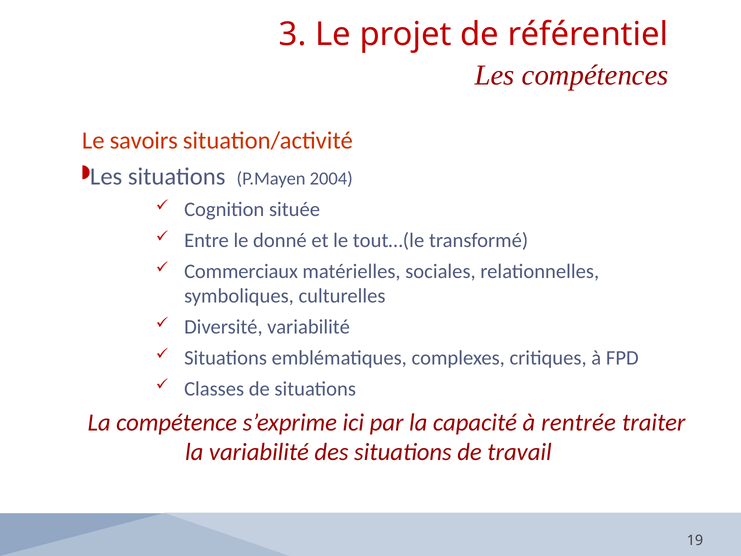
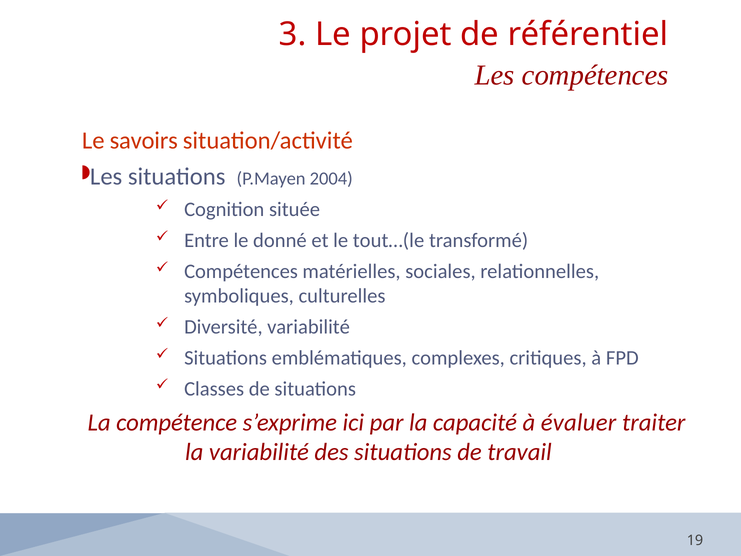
Commerciaux: Commerciaux -> Compétences (241, 271)
rentrée: rentrée -> évaluer (579, 422)
